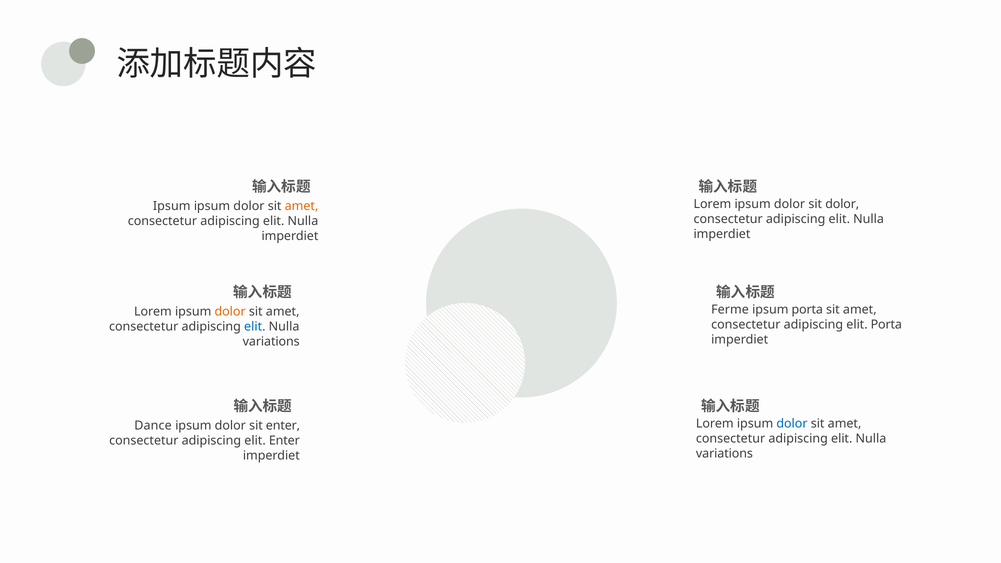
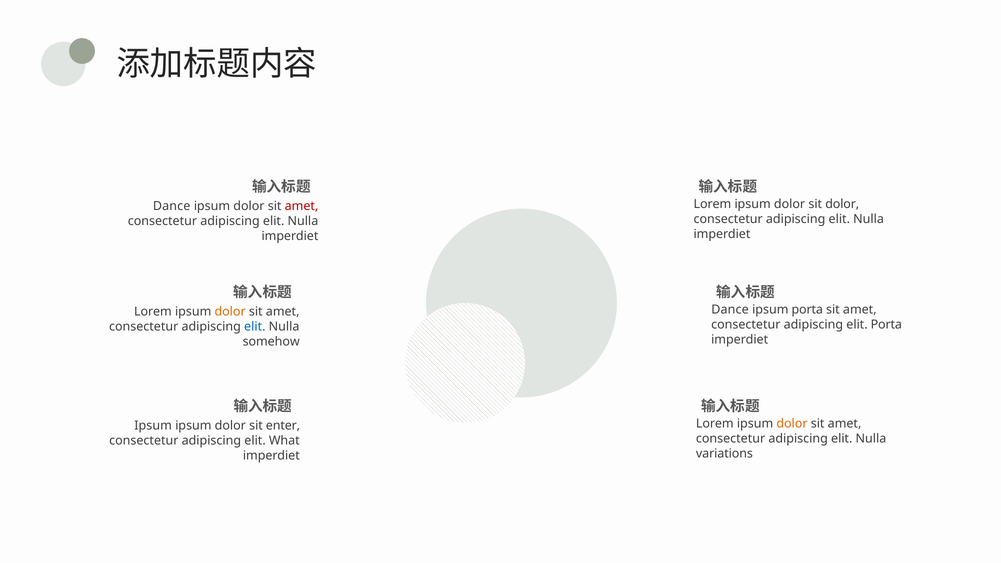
Ipsum: Ipsum -> Dance (172, 206)
amet colour: orange -> red (302, 206)
Ferme: Ferme -> Dance (730, 310)
variations: variations -> somehow (271, 342)
dolor colour: blue -> orange (792, 424)
Dance: Dance -> Ipsum (153, 426)
elit Enter: Enter -> What (284, 441)
